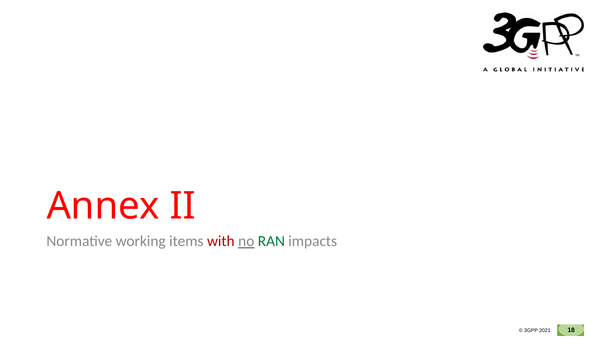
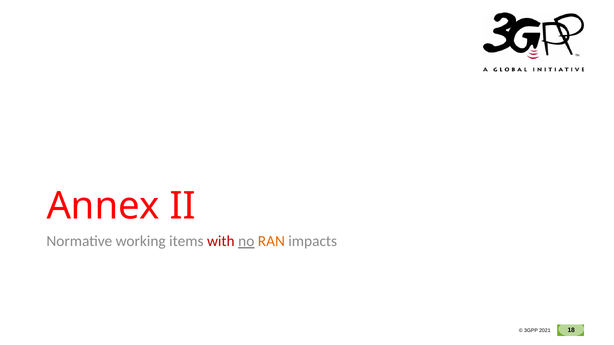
RAN colour: green -> orange (271, 242)
